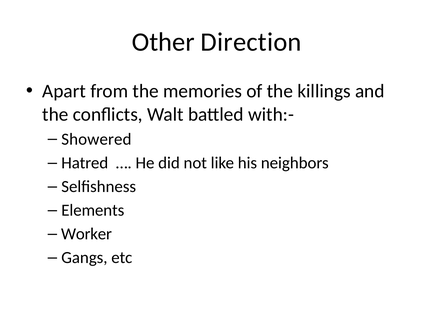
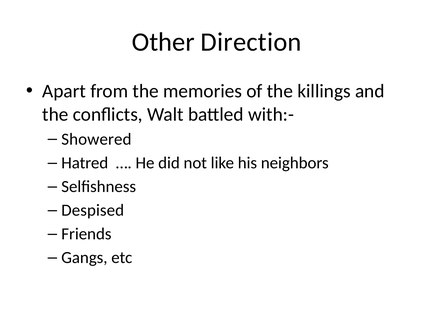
Elements: Elements -> Despised (93, 210)
Worker: Worker -> Friends (86, 234)
